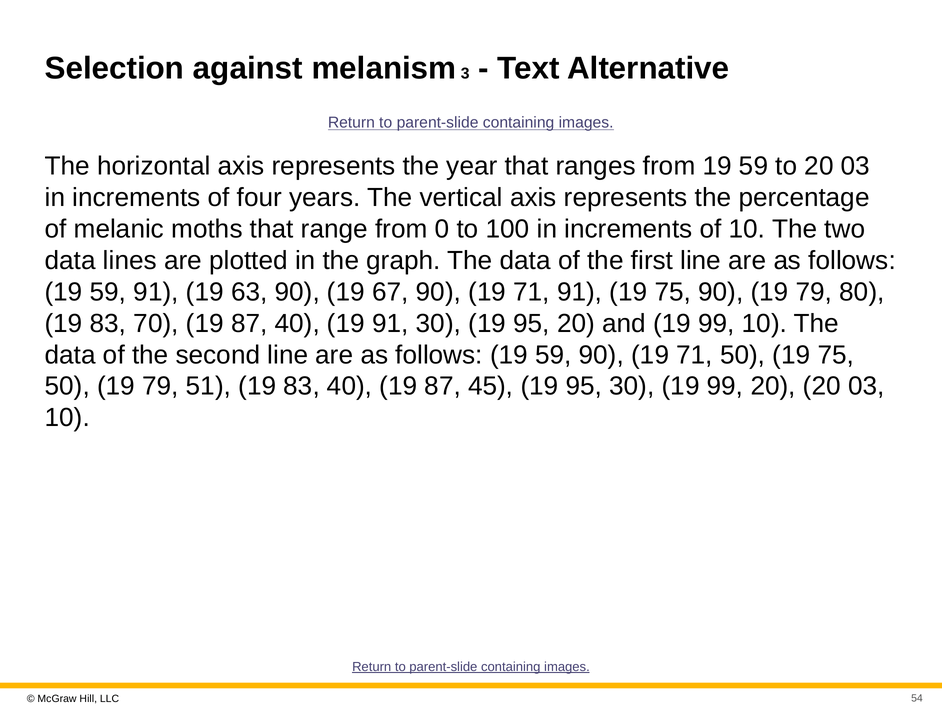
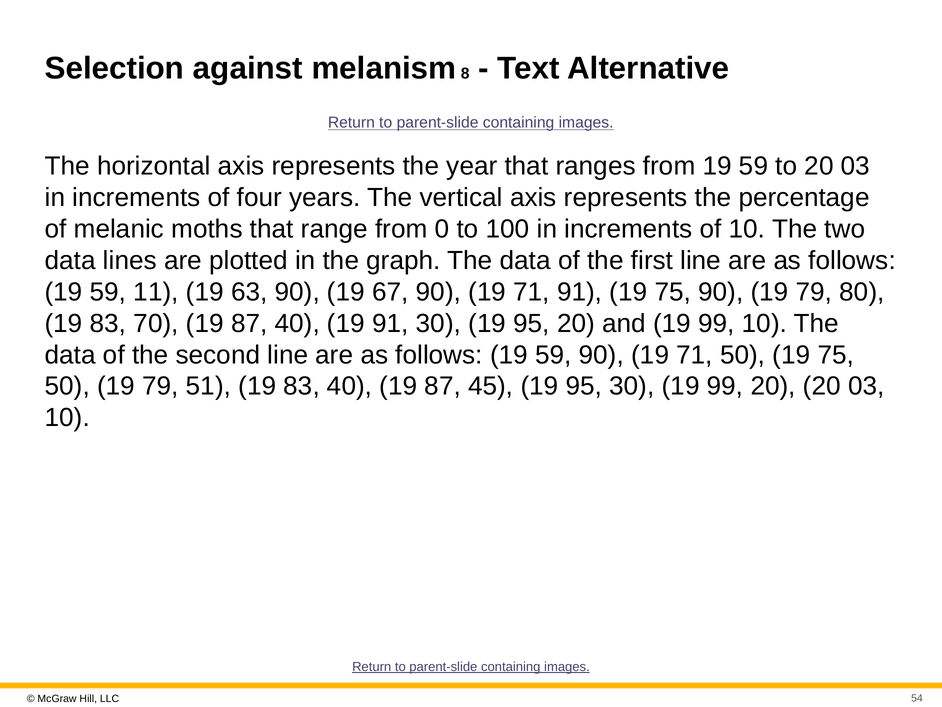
3: 3 -> 8 (465, 74)
59 91: 91 -> 11 (156, 292)
